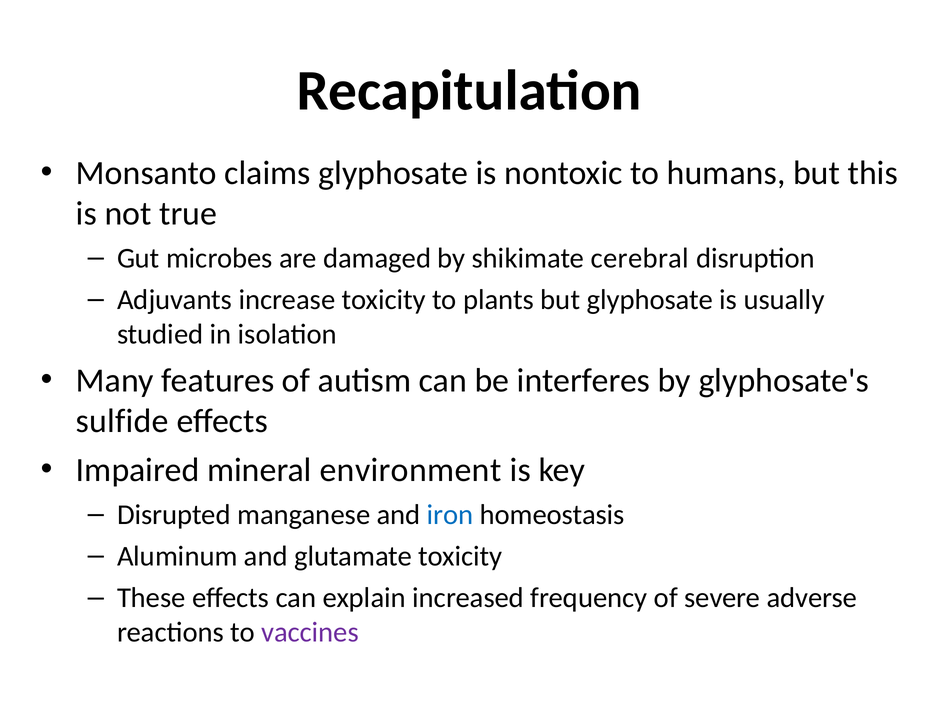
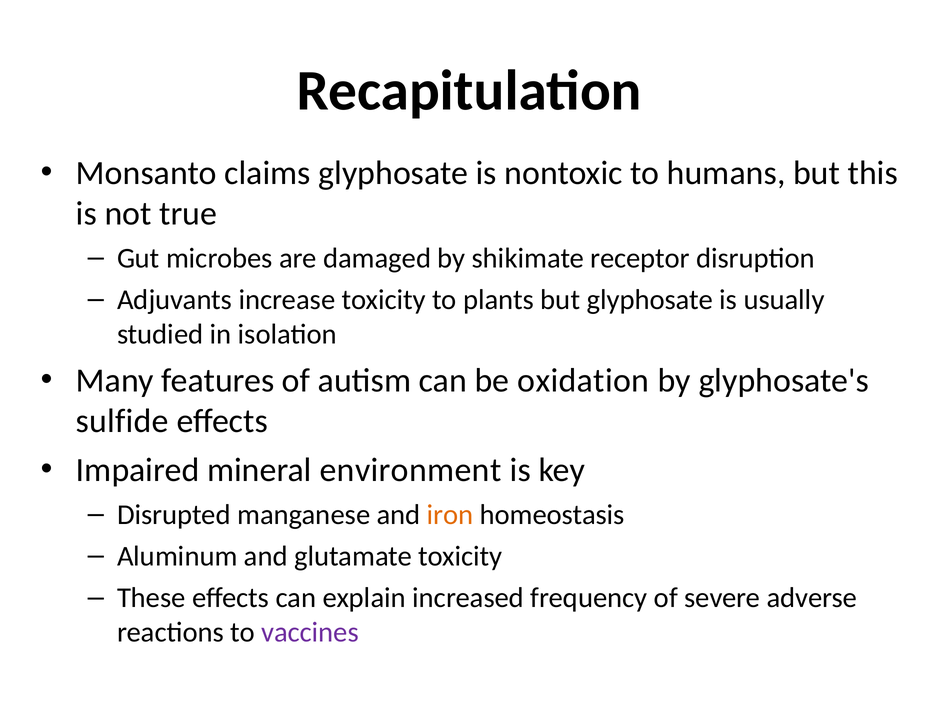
cerebral: cerebral -> receptor (640, 258)
interferes: interferes -> oxidation (583, 381)
iron colour: blue -> orange (450, 515)
